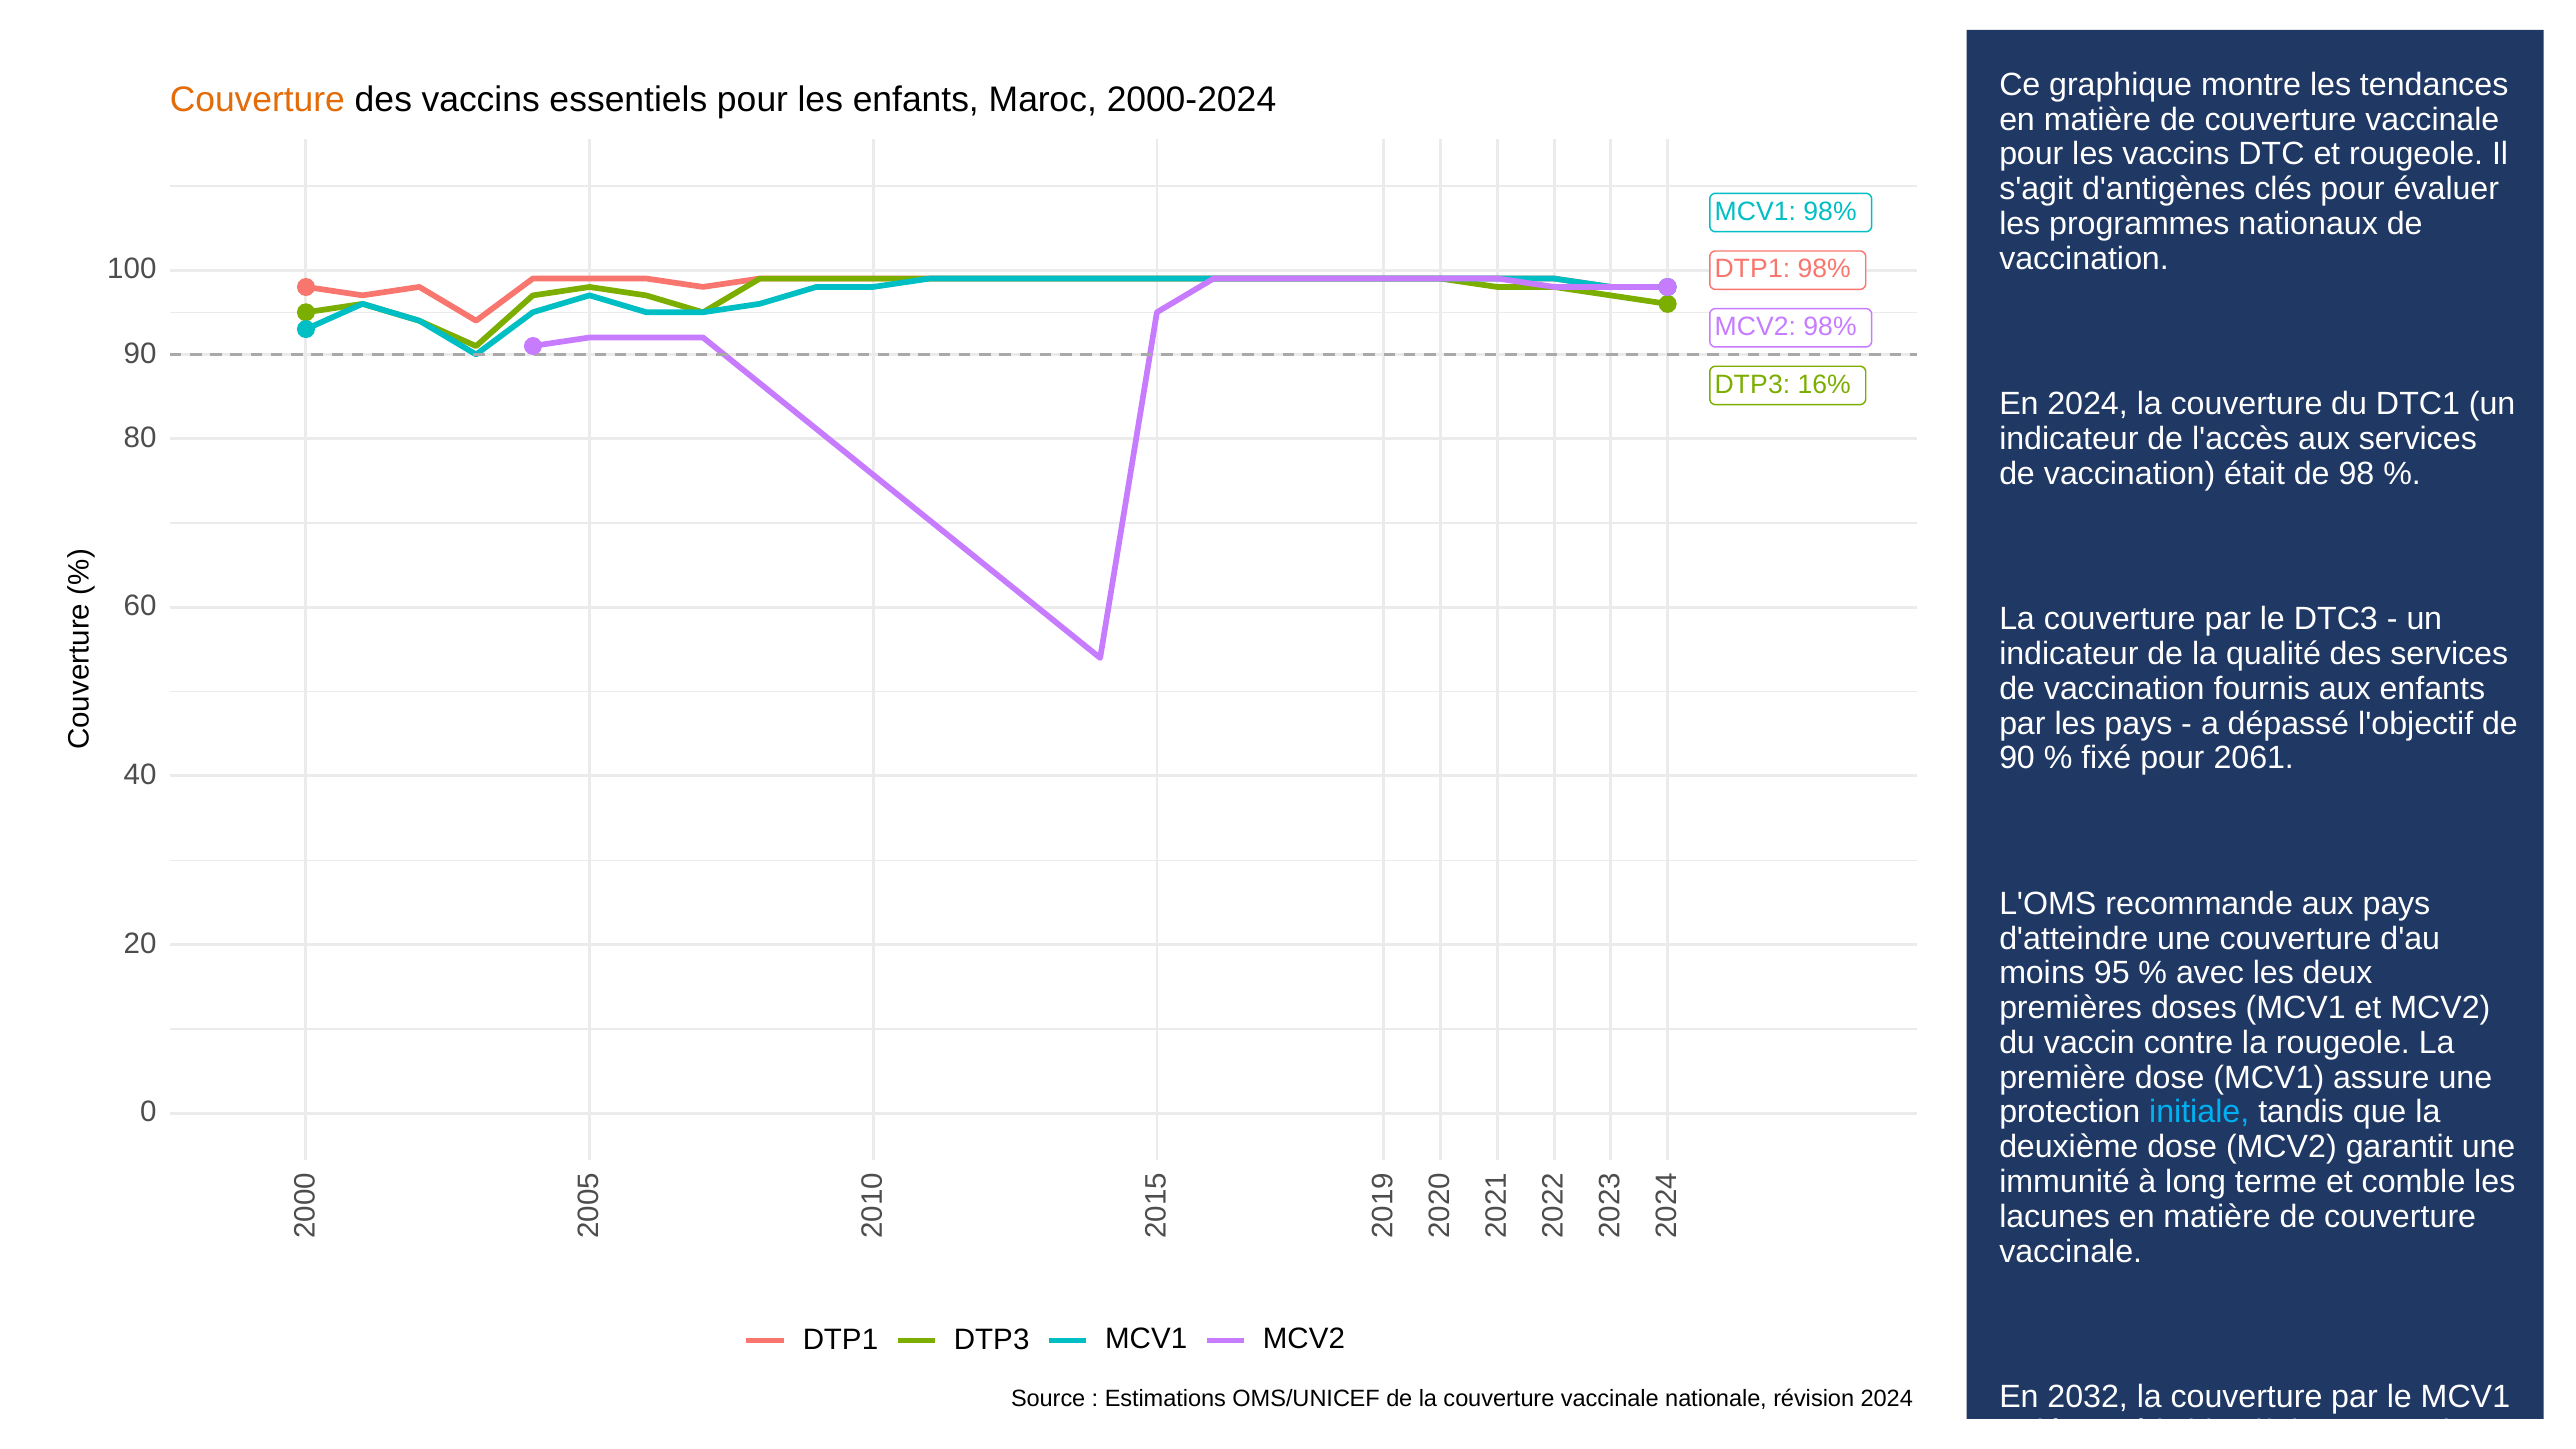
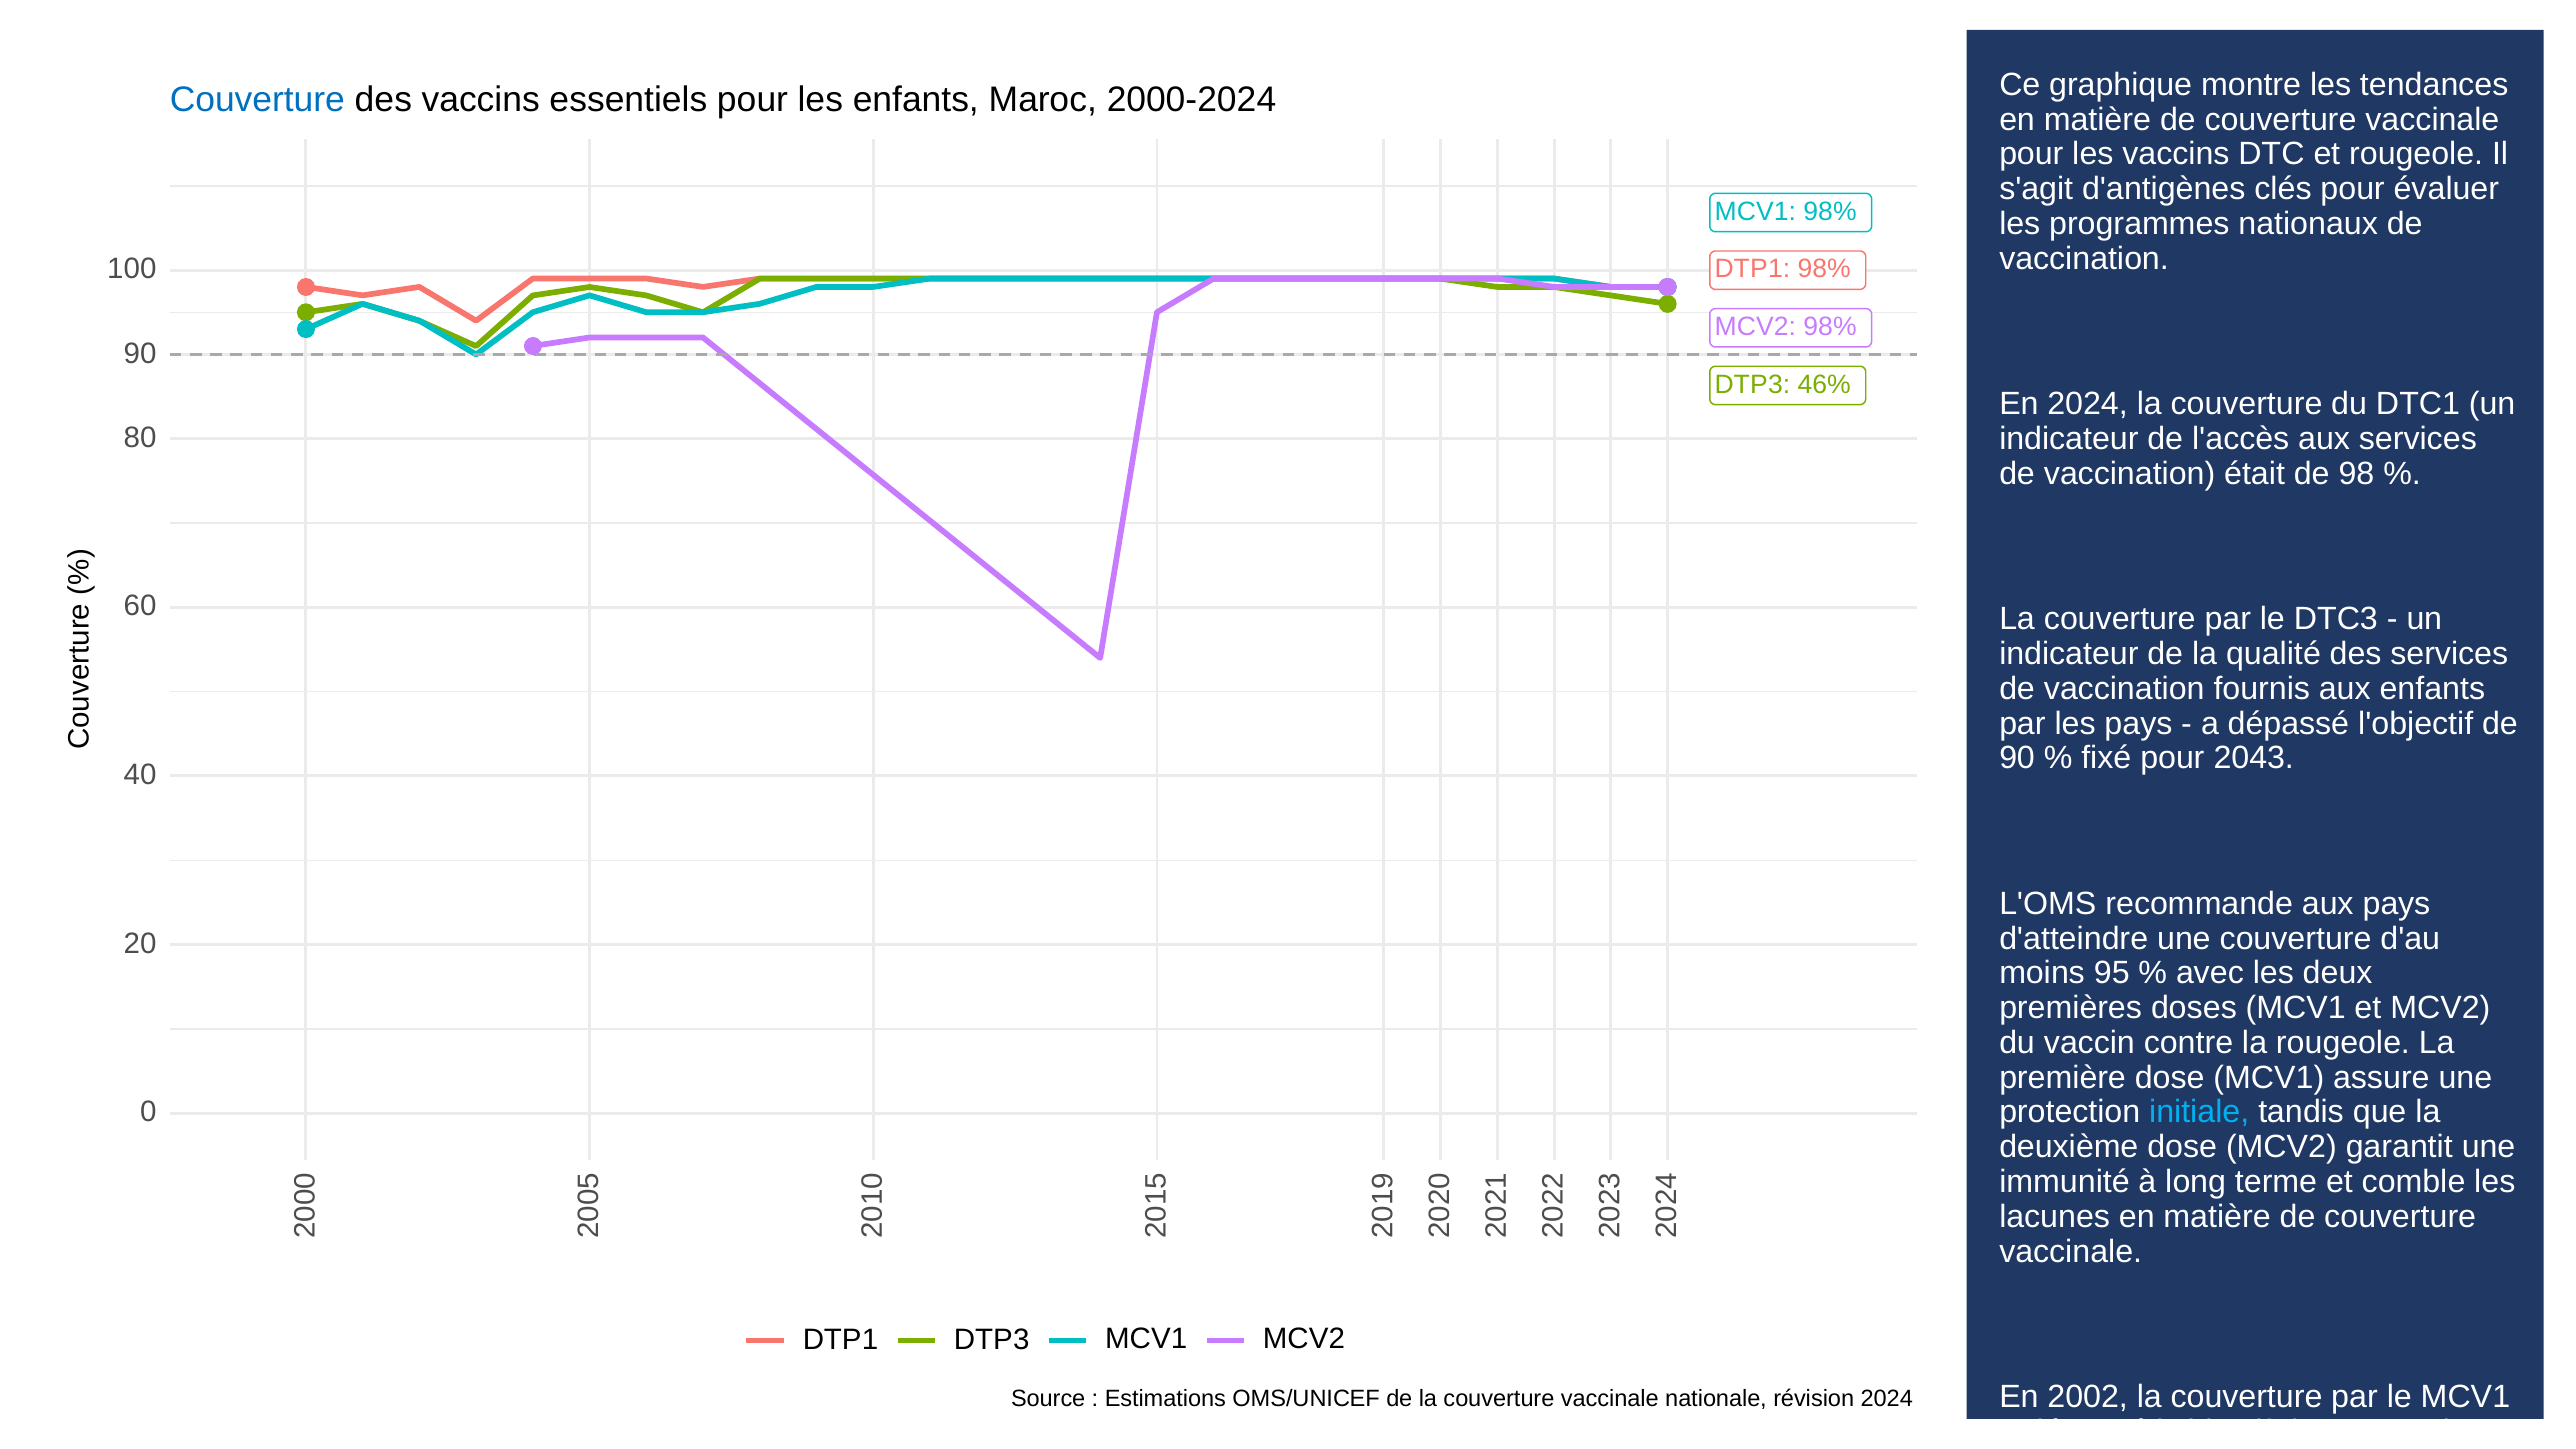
Couverture colour: orange -> blue (257, 100)
16%: 16% -> 46% (1824, 384)
2061: 2061 -> 2043 (2254, 758)
2032: 2032 -> 2002 (2088, 1397)
